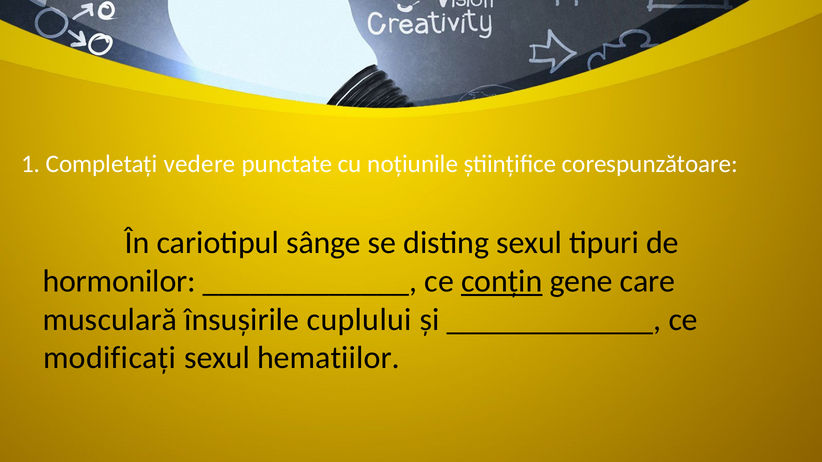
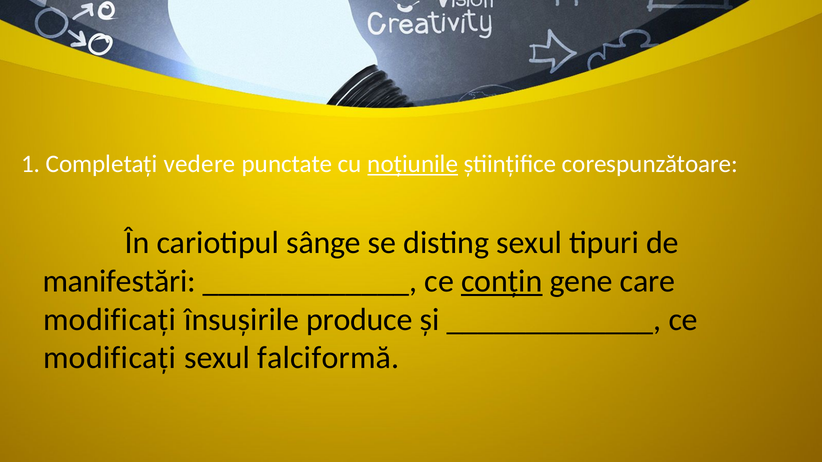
noțiunile underline: none -> present (413, 164)
hormonilor: hormonilor -> manifestări (119, 281)
musculară: musculară -> modificați (110, 320)
cuplului: cuplului -> produce (359, 320)
hematiilor: hematiilor -> falciformă (328, 358)
